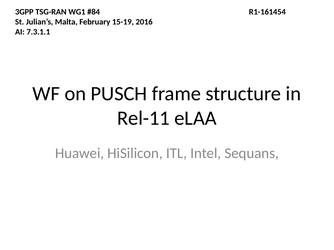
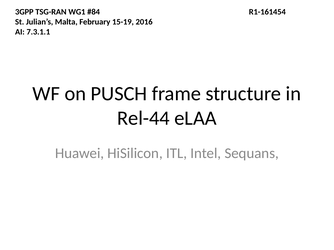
Rel-11: Rel-11 -> Rel-44 (143, 118)
